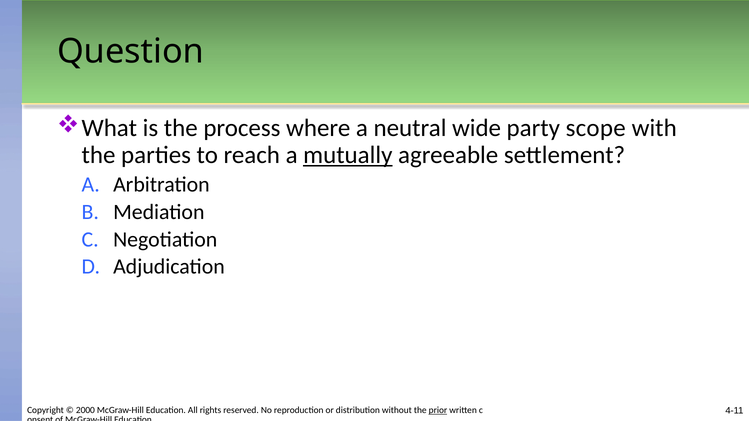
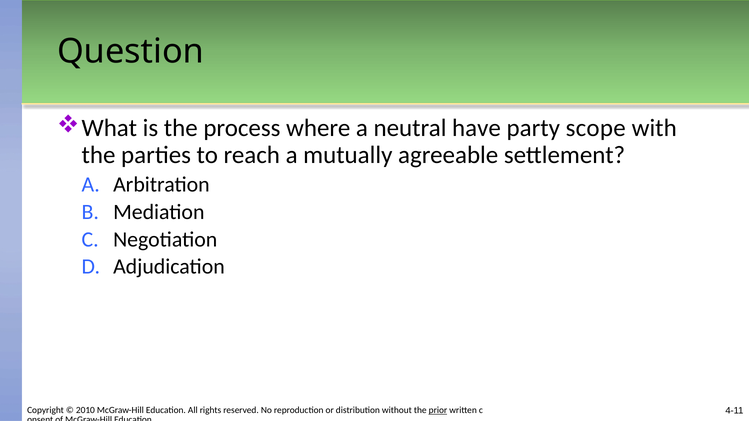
wide: wide -> have (477, 128)
mutually underline: present -> none (348, 155)
2000: 2000 -> 2010 (85, 411)
